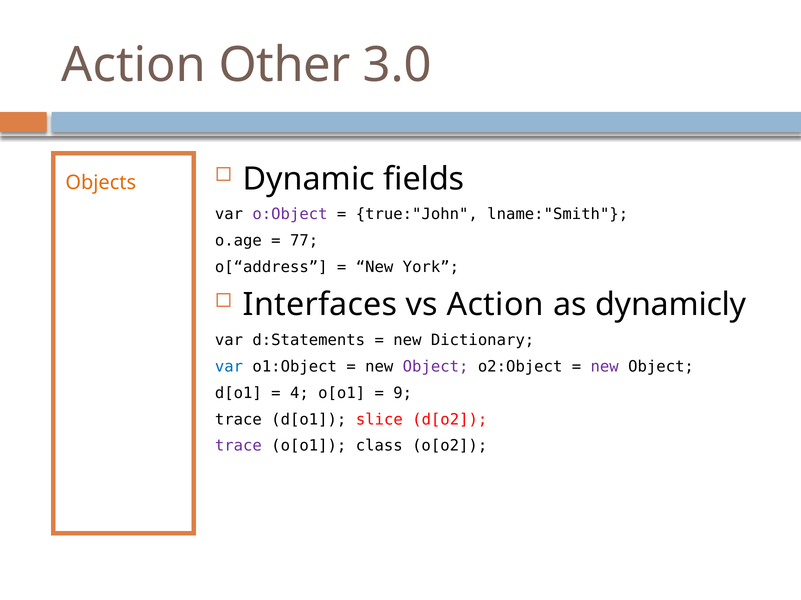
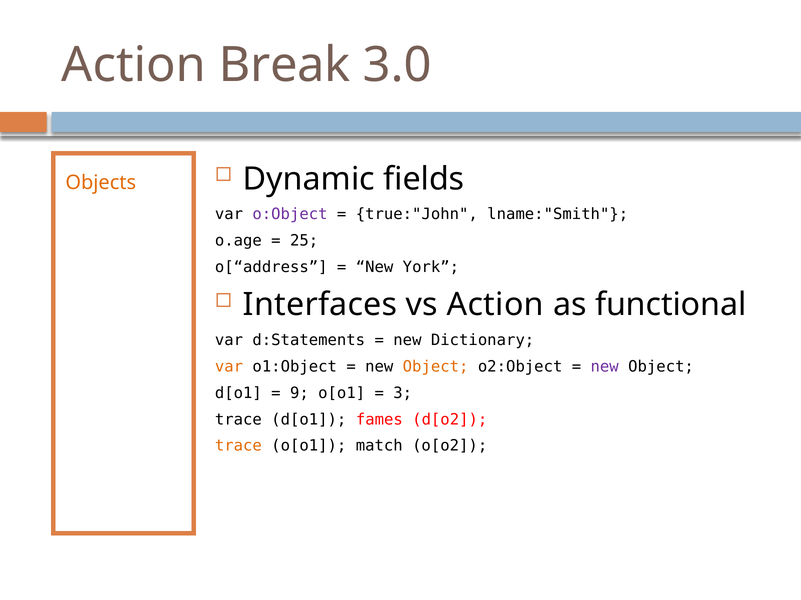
Other: Other -> Break (285, 65)
77: 77 -> 25 (304, 241)
dynamicly: dynamicly -> functional (671, 305)
var colour: blue -> orange (229, 367)
Object colour: purple -> orange (436, 367)
4: 4 -> 9 (299, 393)
9: 9 -> 3 (403, 393)
slice: slice -> fames (379, 420)
trace colour: purple -> orange (238, 446)
class: class -> match (379, 446)
